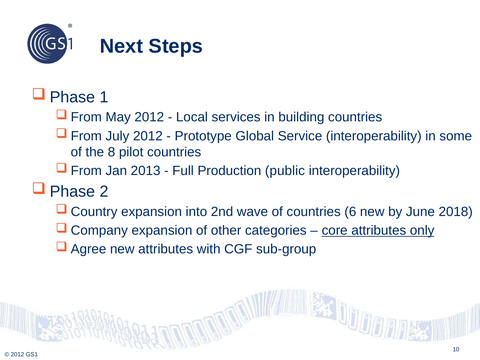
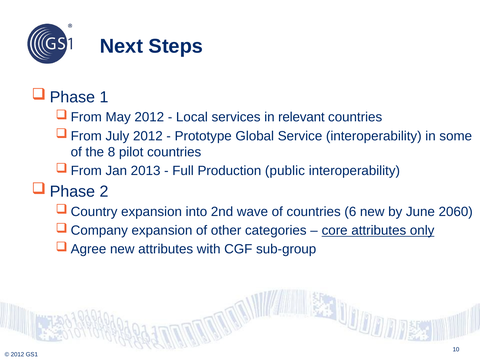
building: building -> relevant (301, 117)
2018: 2018 -> 2060 (456, 212)
